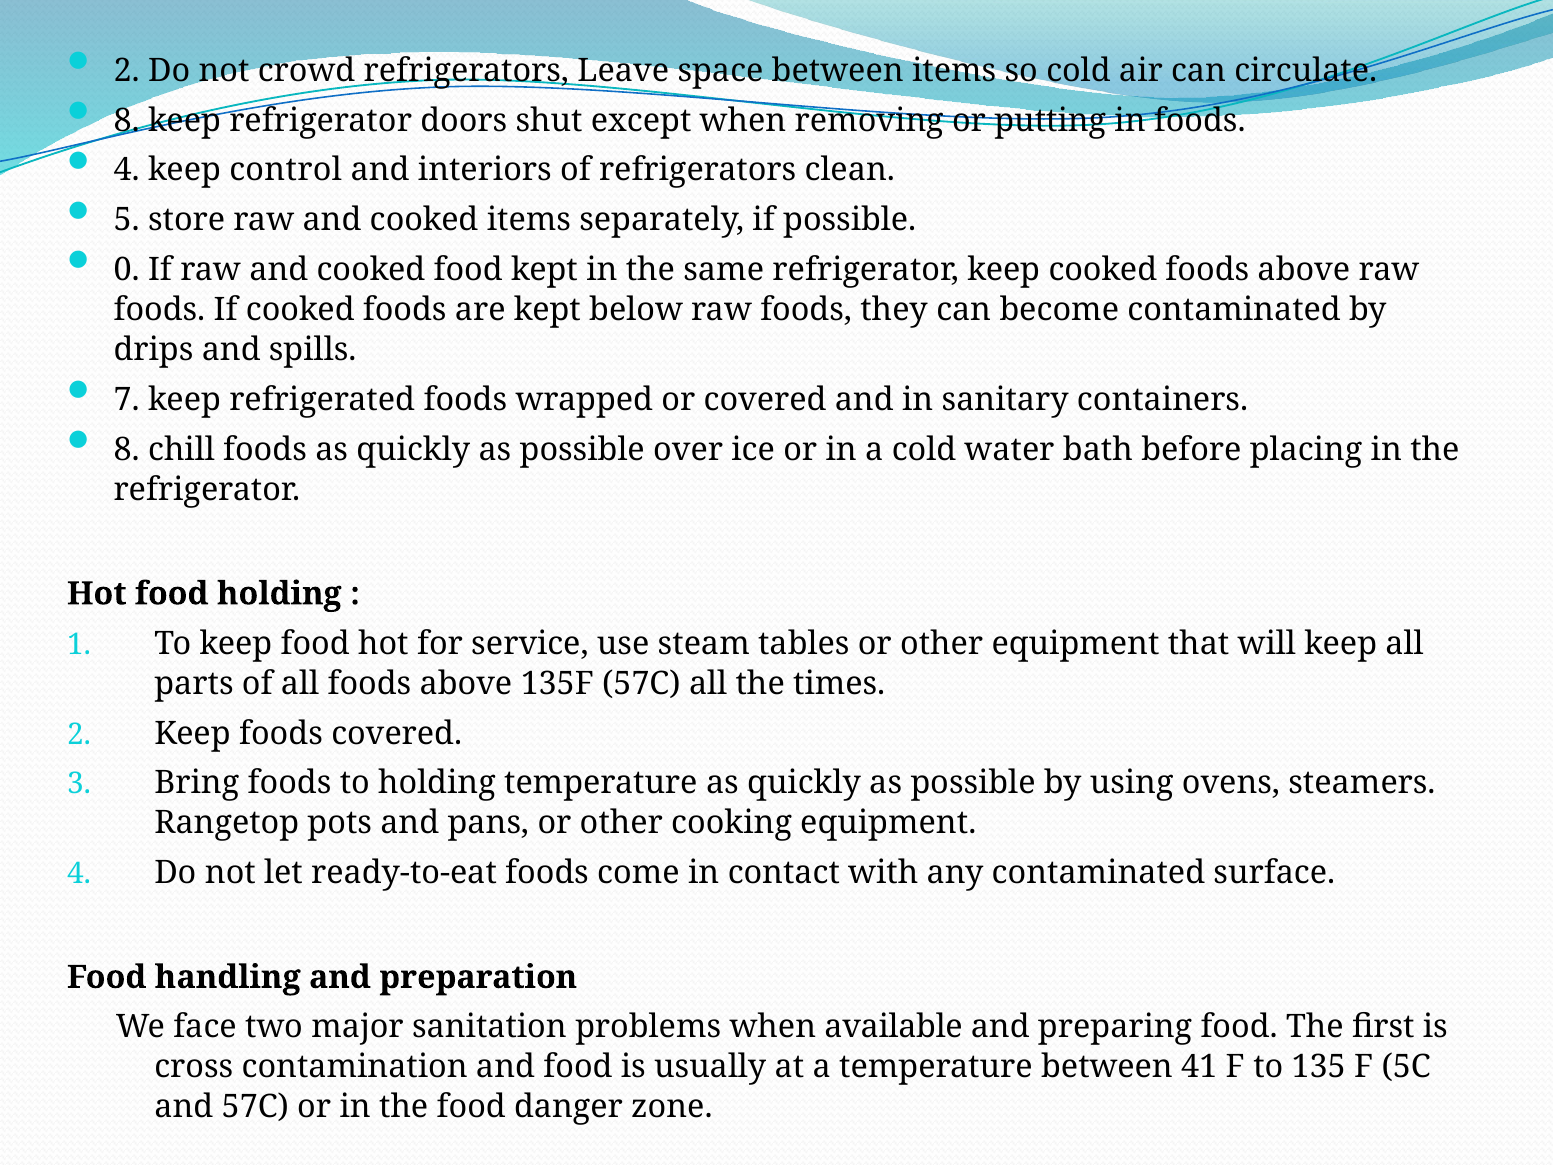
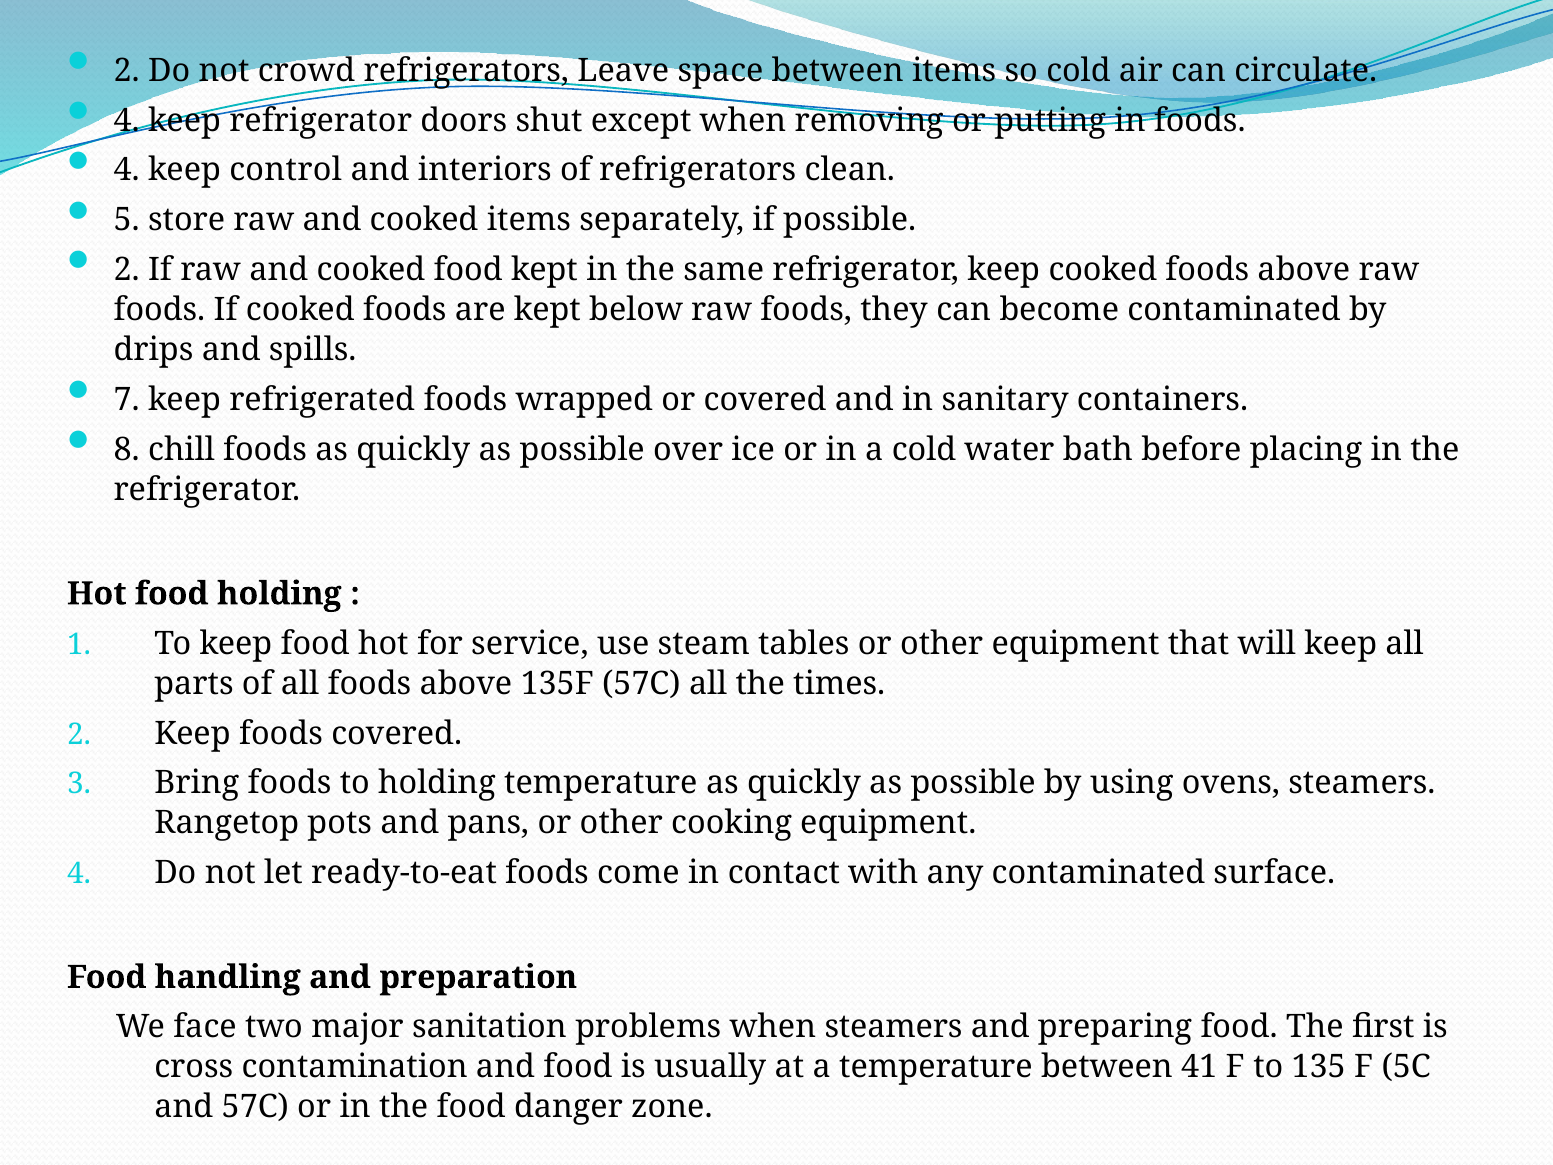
8: 8 -> 4 (127, 120)
0: 0 -> 2 (127, 270)
when available: available -> steamers (894, 1027)
